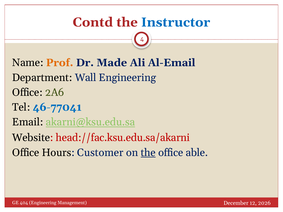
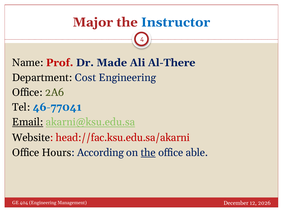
Contd: Contd -> Major (93, 22)
Prof colour: orange -> red (60, 63)
Al-Email: Al-Email -> Al-There (172, 63)
Wall: Wall -> Cost (86, 78)
Email underline: none -> present (28, 122)
Customer: Customer -> According (100, 153)
